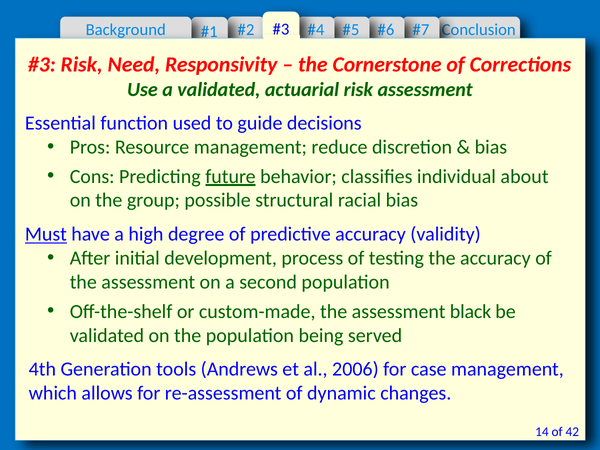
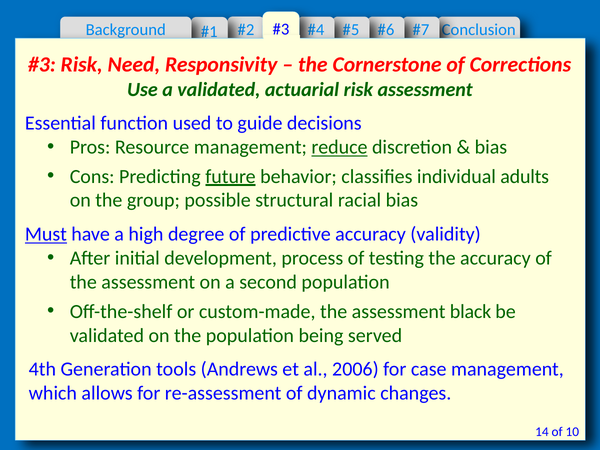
reduce underline: none -> present (339, 147)
about: about -> adults (525, 176)
42: 42 -> 10 (572, 432)
